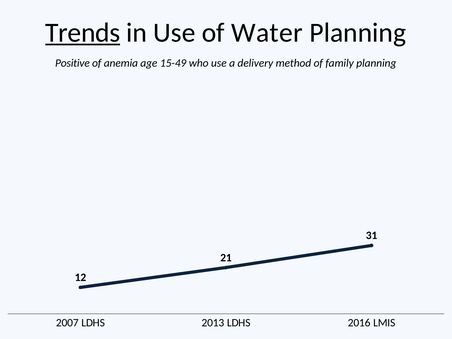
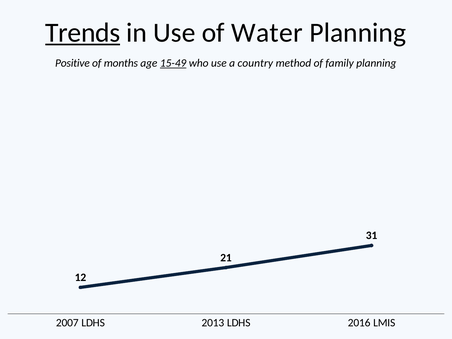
anemia: anemia -> months (121, 63)
15-49 underline: none -> present (173, 63)
delivery: delivery -> country (255, 63)
